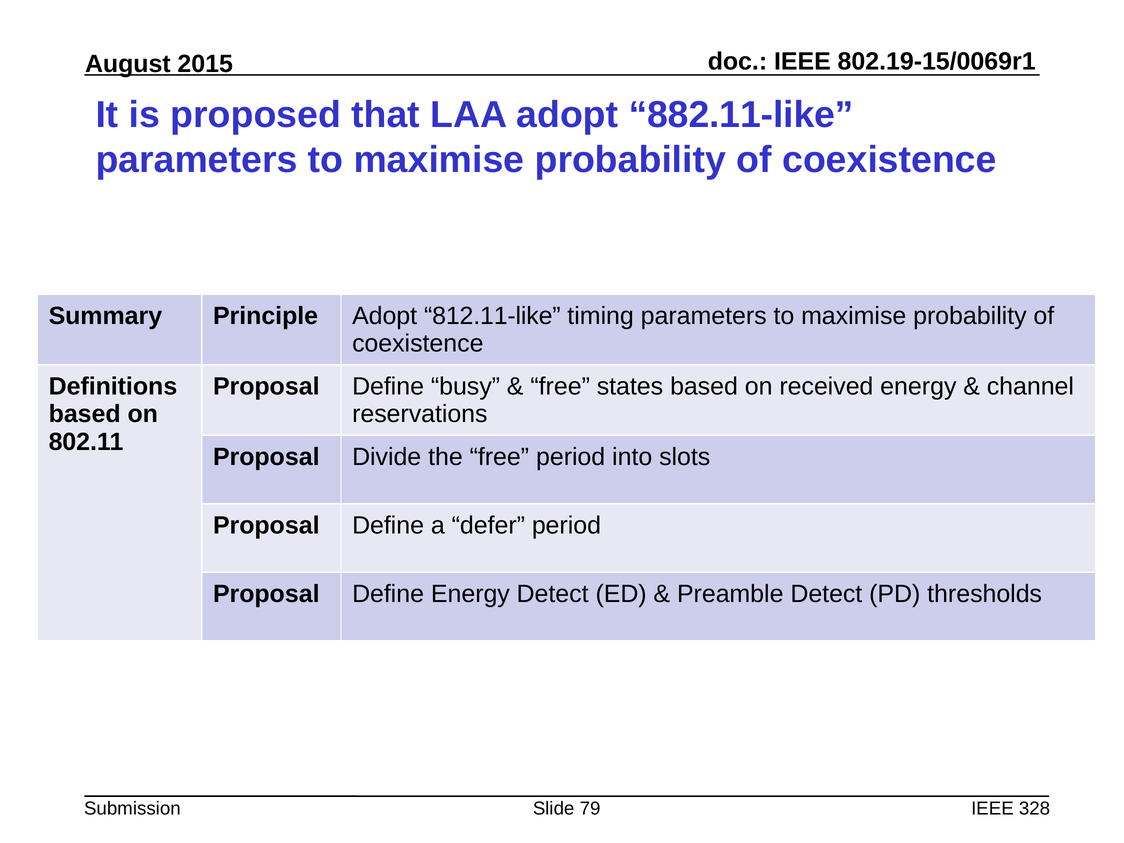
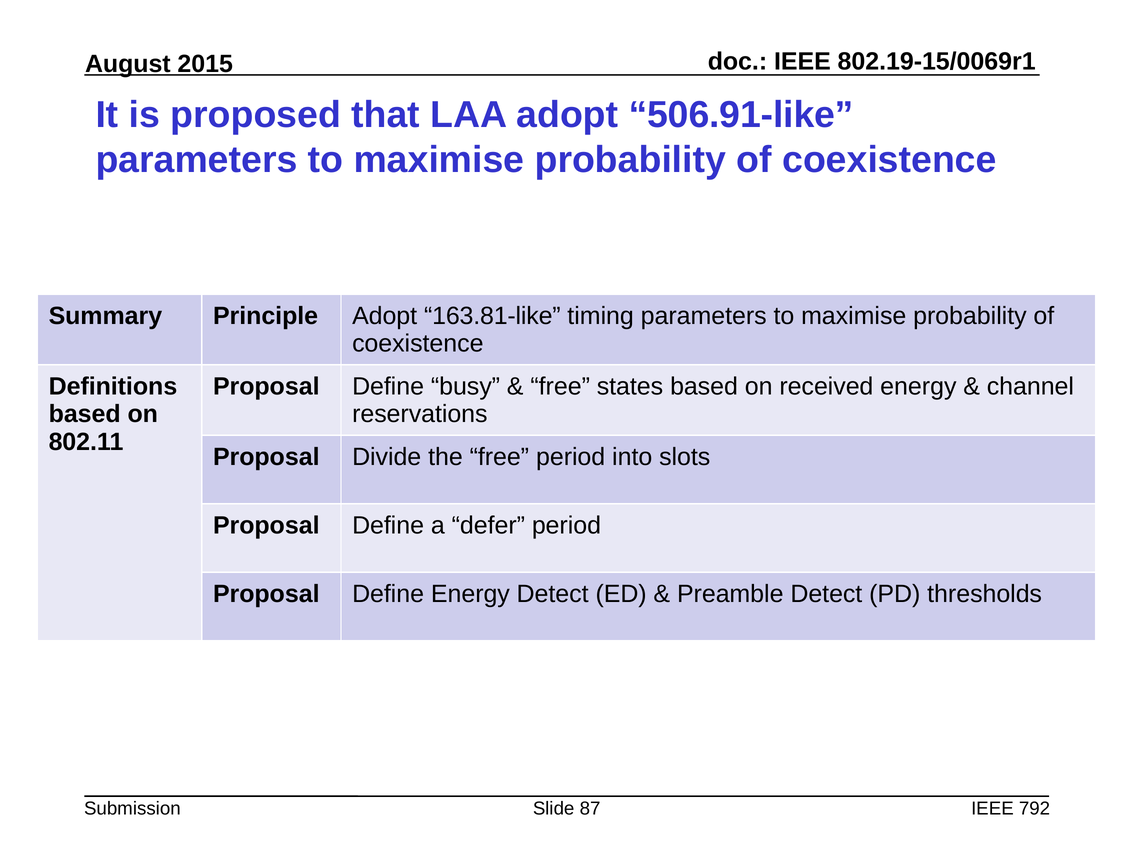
882.11-like: 882.11-like -> 506.91-like (741, 115)
812.11-like: 812.11-like -> 163.81-like (492, 316)
79: 79 -> 87 (590, 809)
328: 328 -> 792 (1034, 809)
